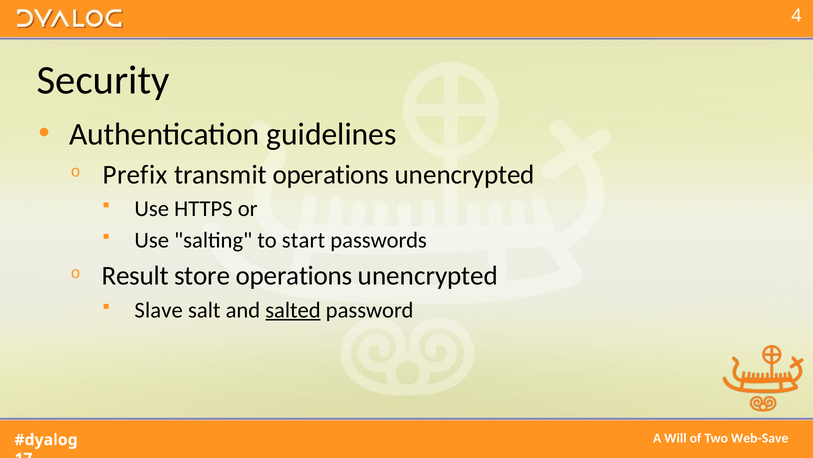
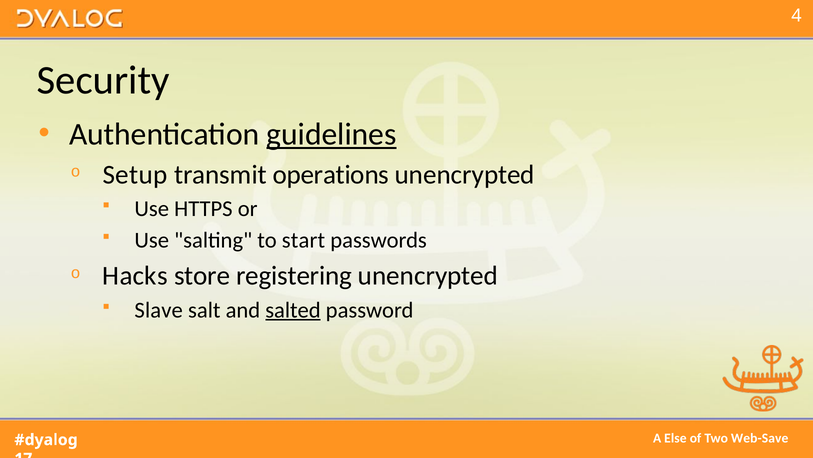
guidelines underline: none -> present (331, 134)
Prefix: Prefix -> Setup (135, 174)
Result: Result -> Hacks (135, 276)
store operations: operations -> registering (294, 276)
Will: Will -> Else (675, 438)
